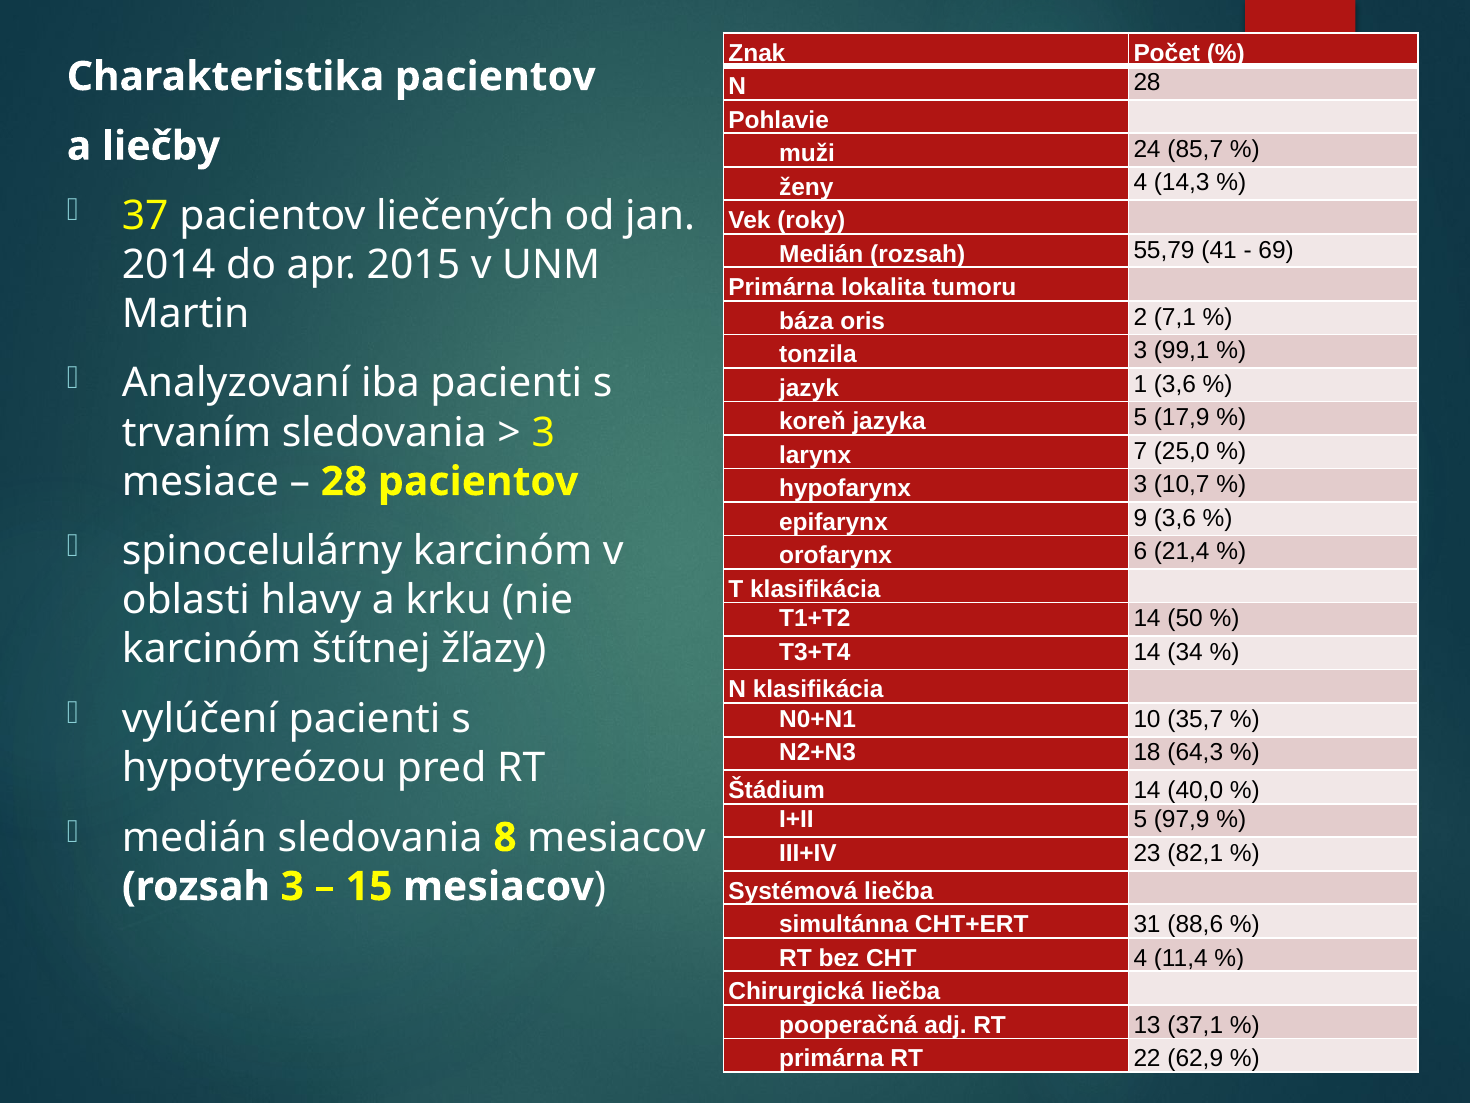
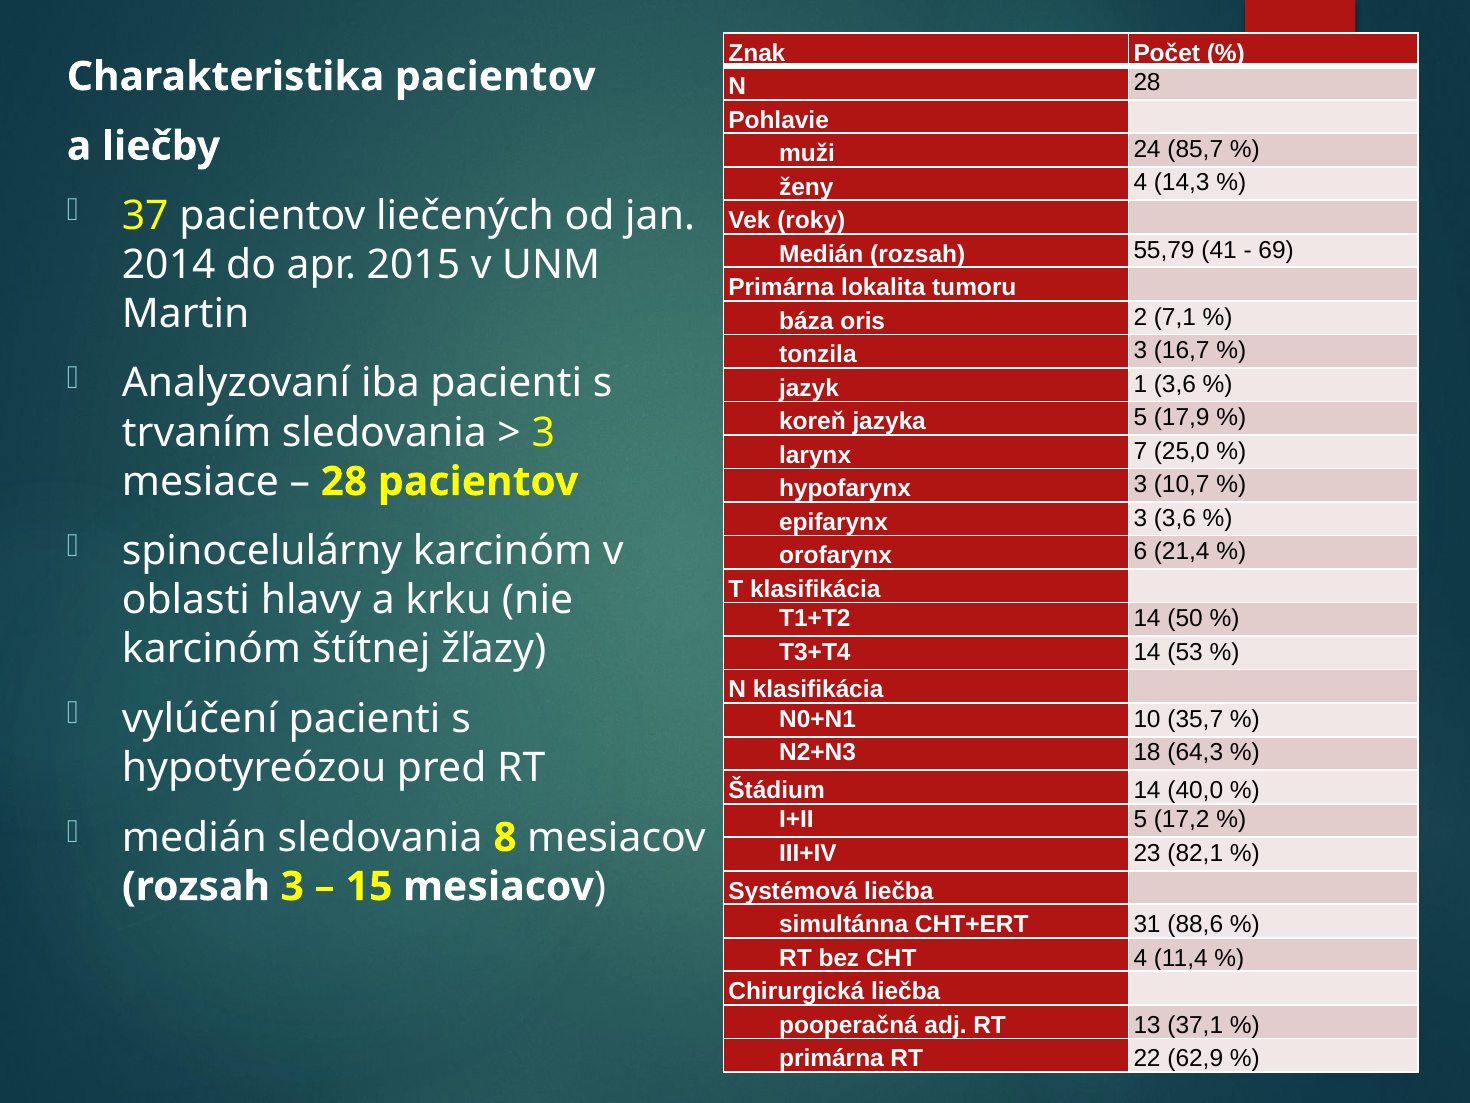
99,1: 99,1 -> 16,7 (1182, 350)
epifarynx 9: 9 -> 3 (1140, 518)
34: 34 -> 53 (1185, 652)
97,9: 97,9 -> 17,2 (1182, 819)
